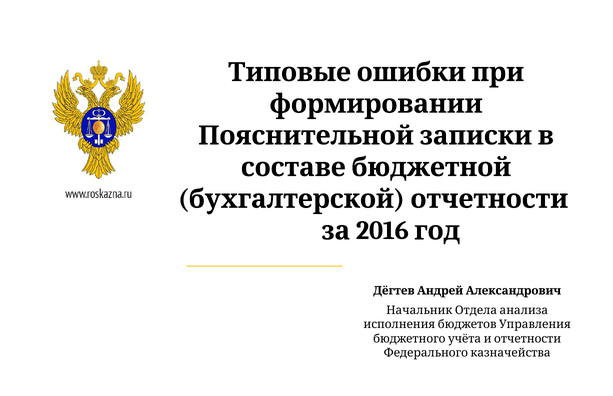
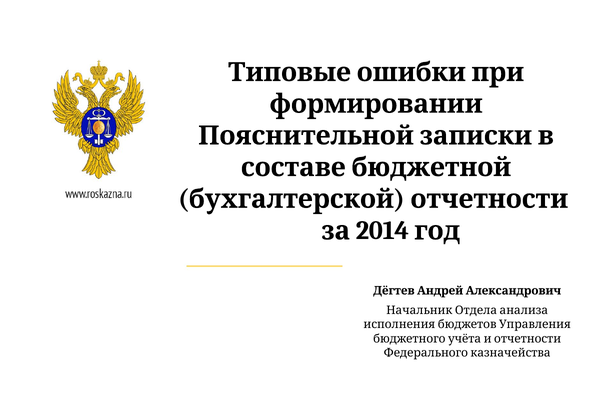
2016: 2016 -> 2014 (382, 231)
